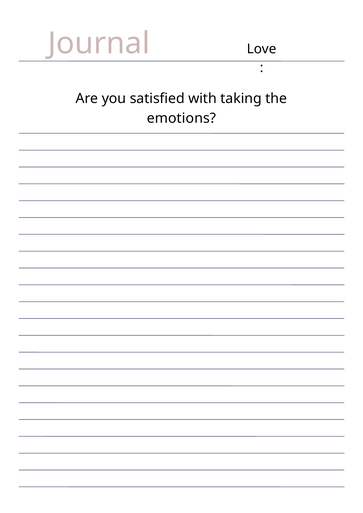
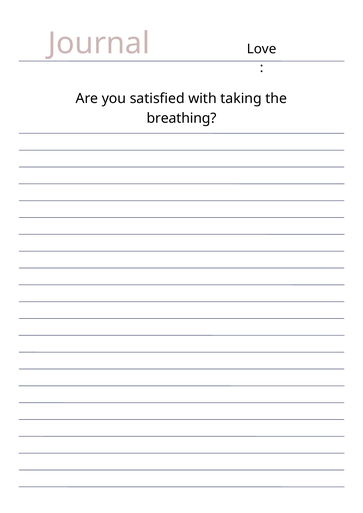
emotions: emotions -> breathing (182, 118)
